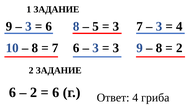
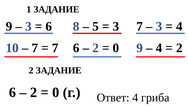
8: 8 -> 7 (35, 48)
3: 3 -> 2 (96, 48)
3: 3 -> 0 (116, 48)
8: 8 -> 4 (159, 48)
6: 6 -> 0 (56, 92)
